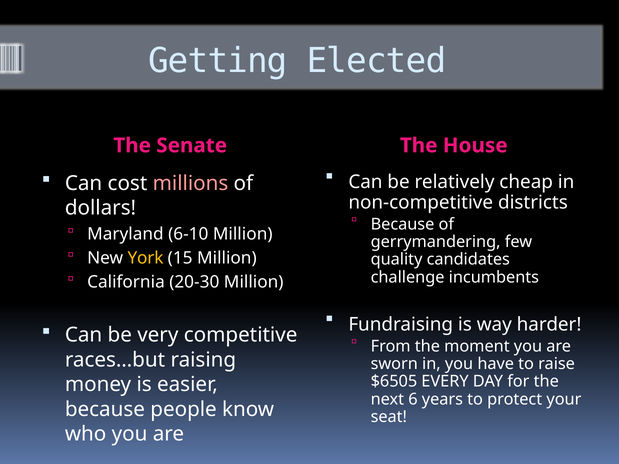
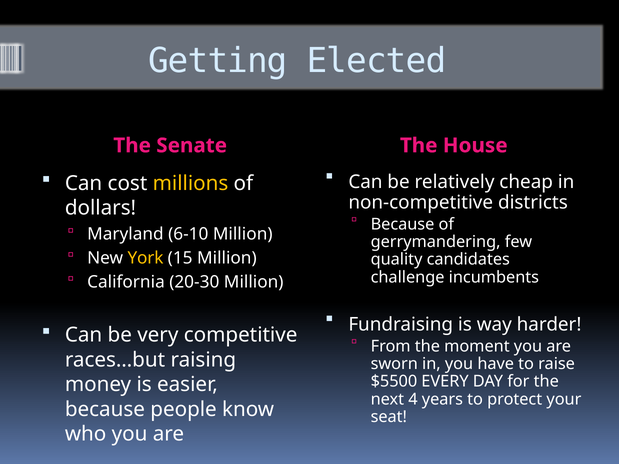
millions colour: pink -> yellow (191, 183)
$6505: $6505 -> $5500 (394, 382)
6: 6 -> 4 (413, 399)
